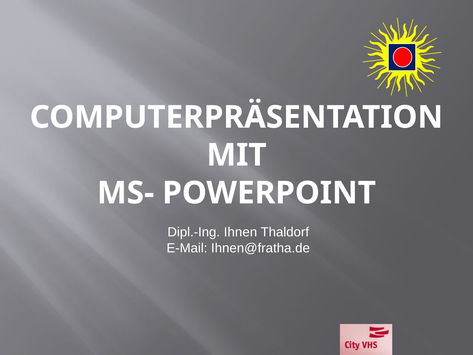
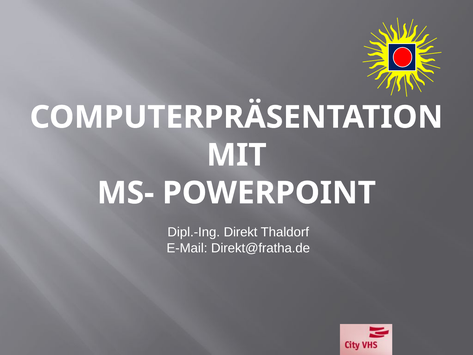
Ihnen: Ihnen -> Direkt (241, 232)
Ihnen@fratha.de: Ihnen@fratha.de -> Direkt@fratha.de (261, 248)
